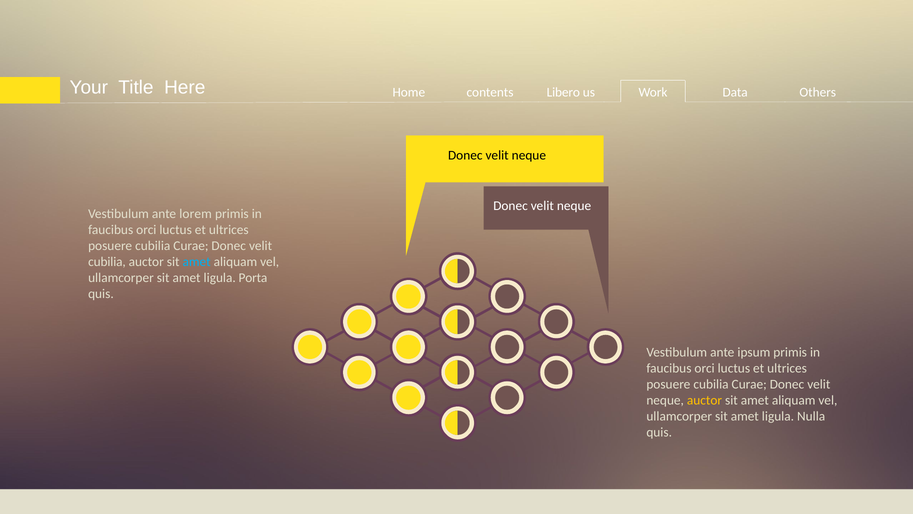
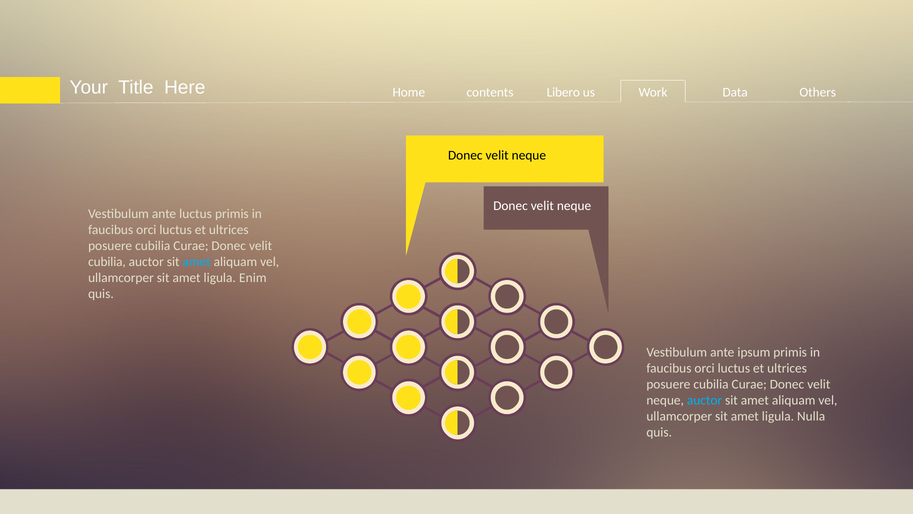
ante lorem: lorem -> luctus (196, 214)
Porta: Porta -> Enim (253, 277)
auctor colour: yellow -> light blue (705, 400)
